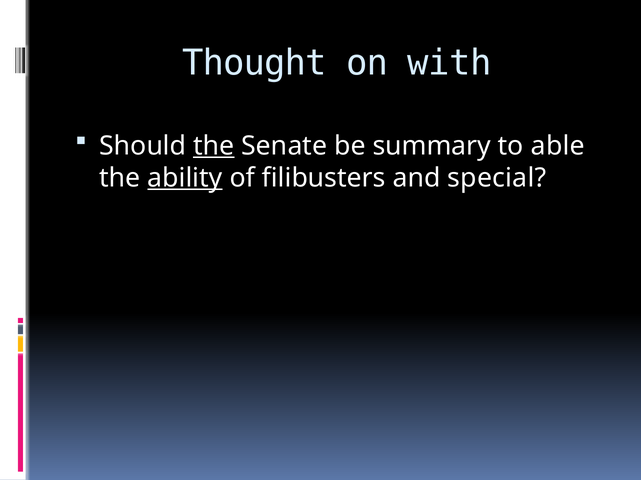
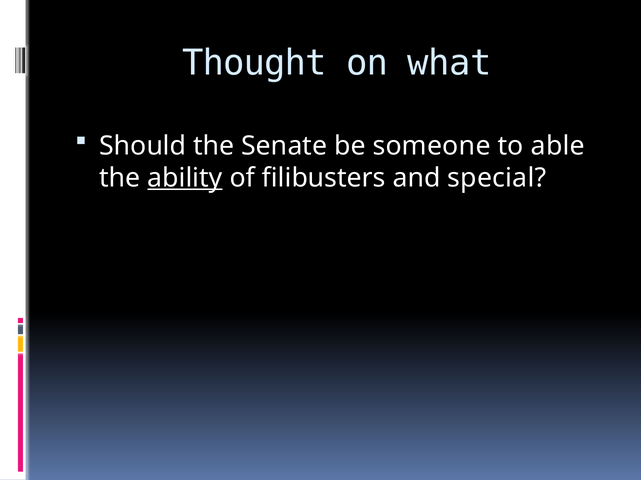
with: with -> what (449, 63)
the underline: present -> none (214, 146)
summary: summary -> someone (432, 146)
